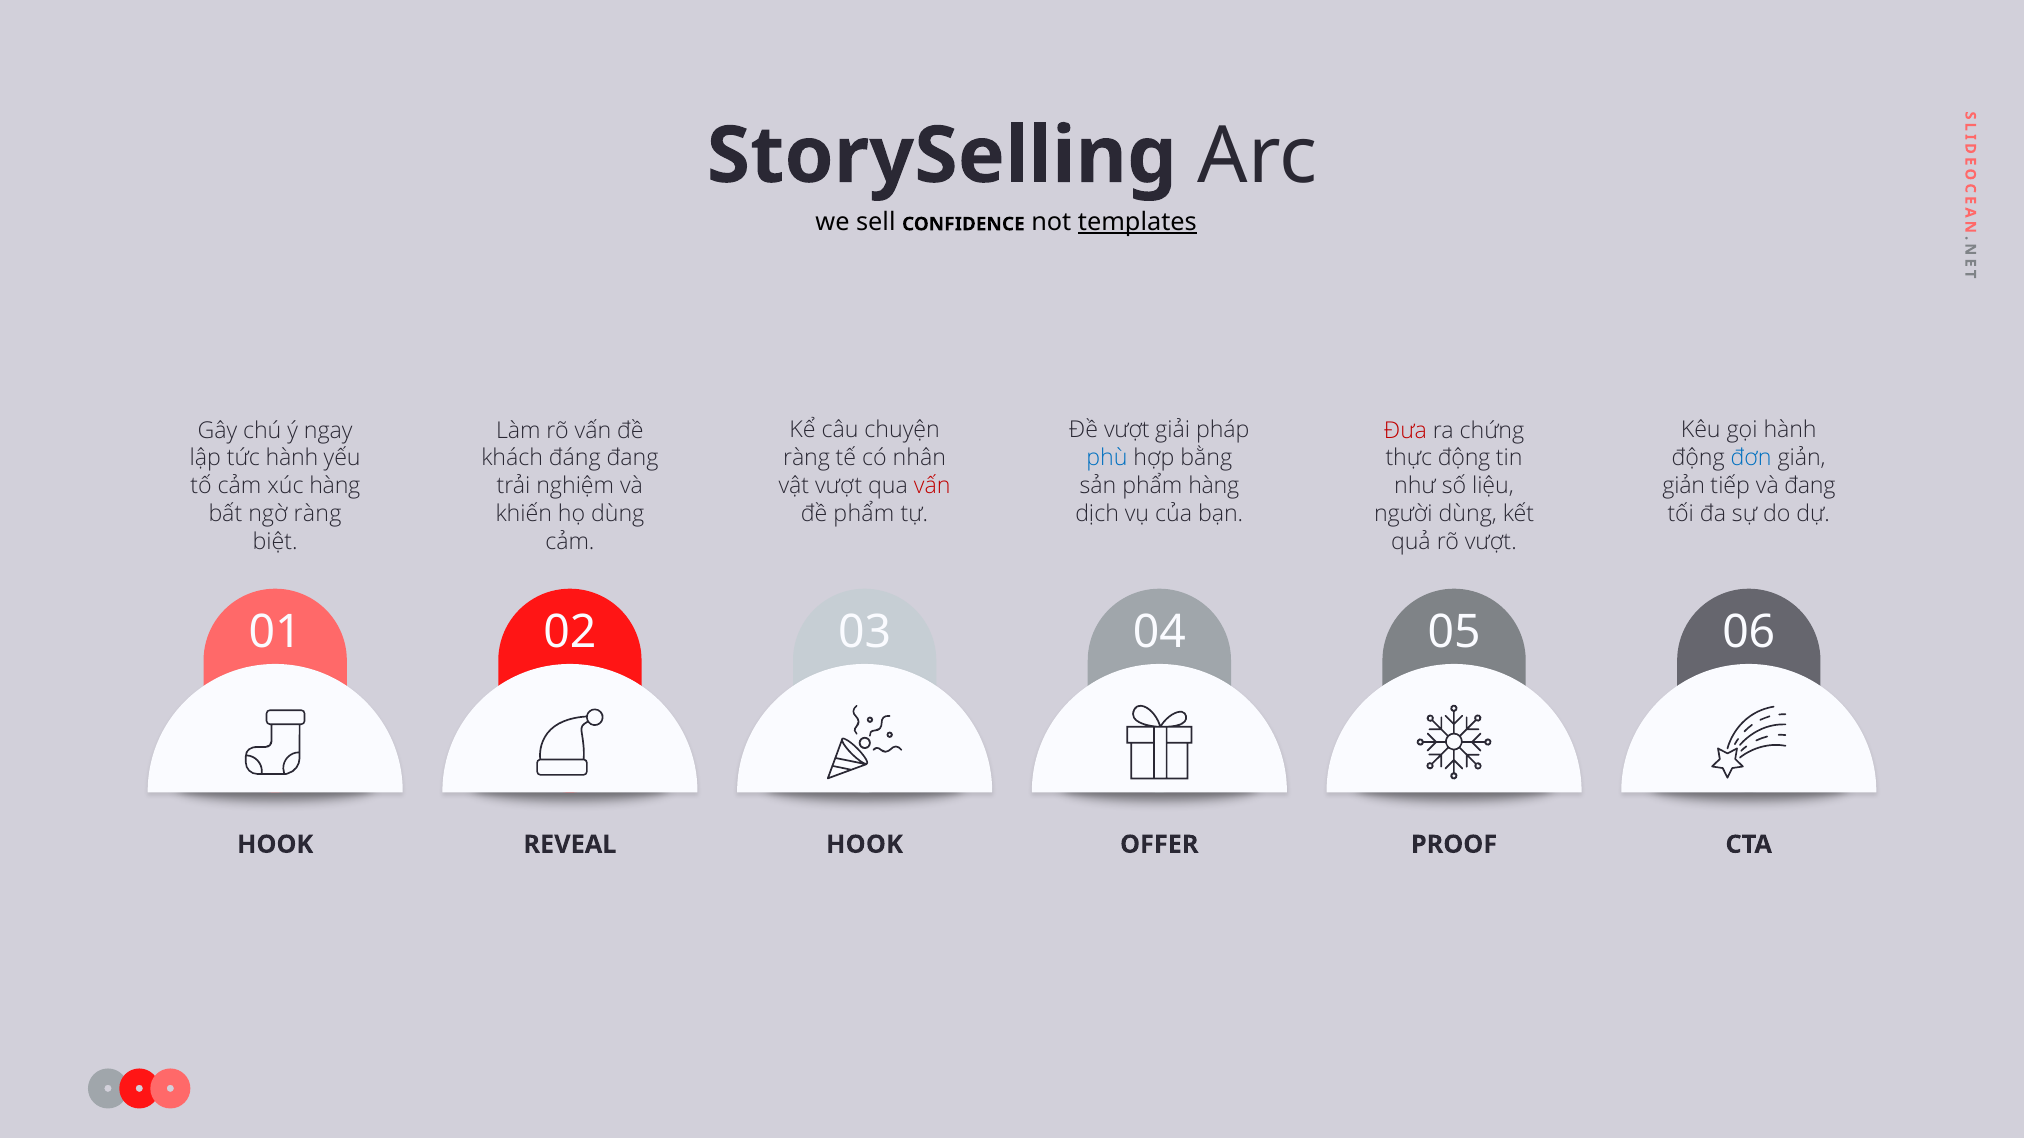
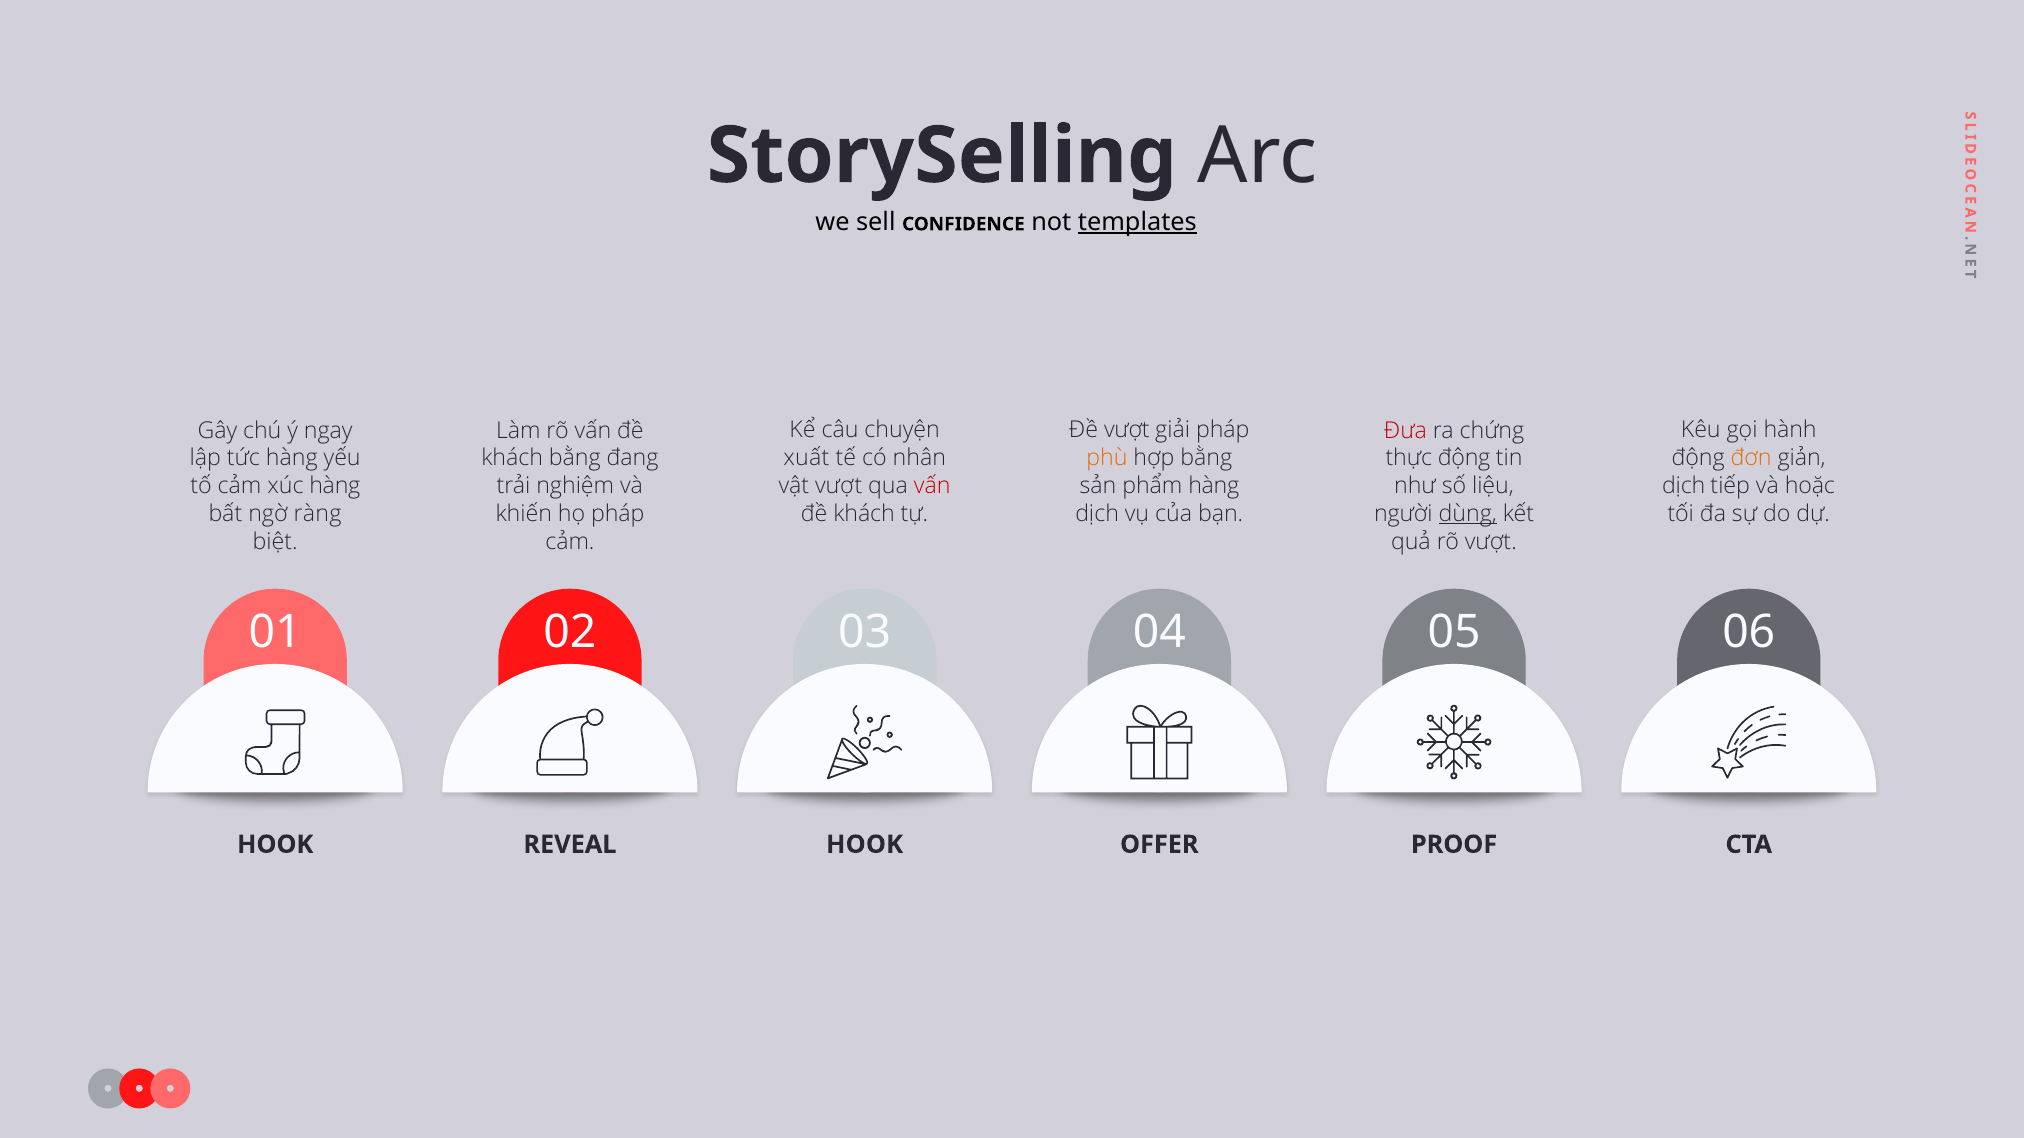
tức hành: hành -> hàng (292, 458)
khách đáng: đáng -> bằng (575, 458)
ràng: ràng -> xuất (806, 458)
phù colour: blue -> orange (1107, 458)
đơn colour: blue -> orange (1751, 458)
giản: giản -> dịch (1684, 486)
và đang: đang -> hoặc (1810, 486)
họ dùng: dùng -> pháp (618, 514)
phẩm: phẩm -> khách (864, 514)
dùng underline: none -> present (1468, 514)
